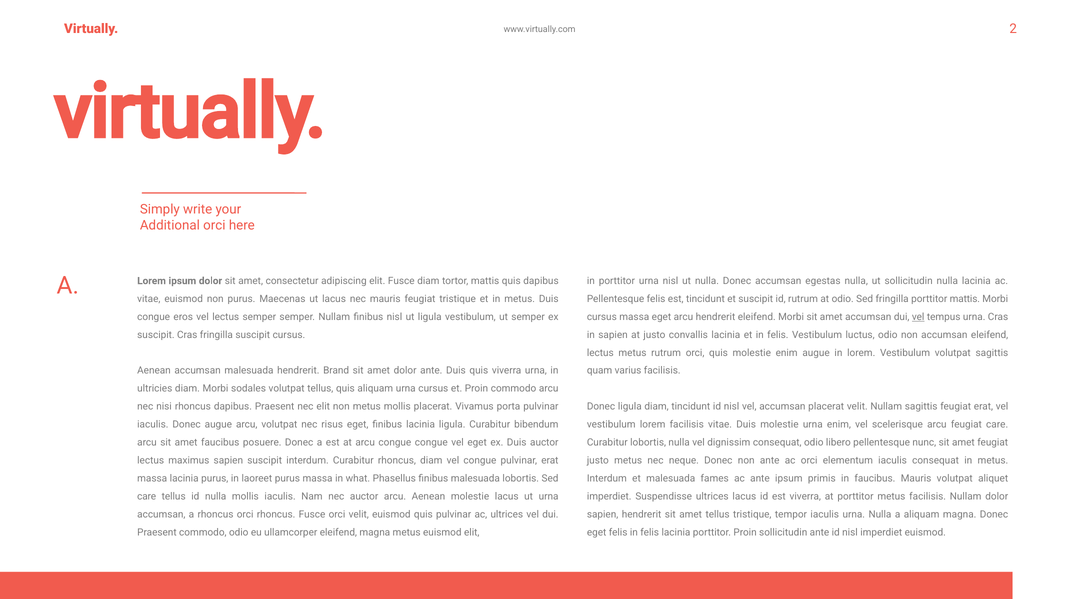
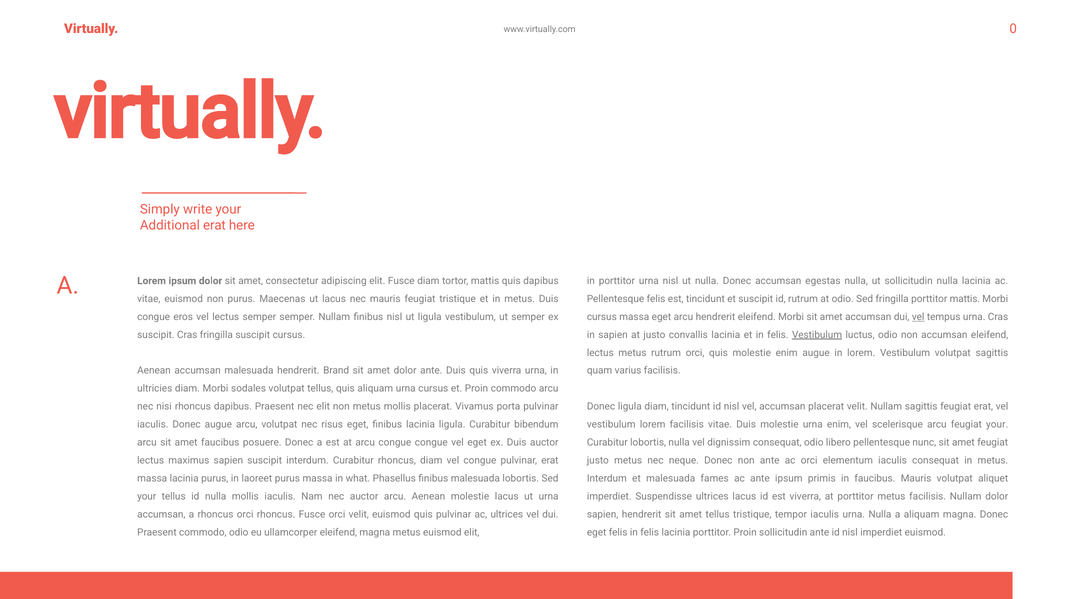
2: 2 -> 0 (1013, 29)
Additional orci: orci -> erat (214, 226)
Vestibulum underline: none -> present (817, 335)
feugiat care: care -> your (997, 425)
care: care -> your (147, 497)
